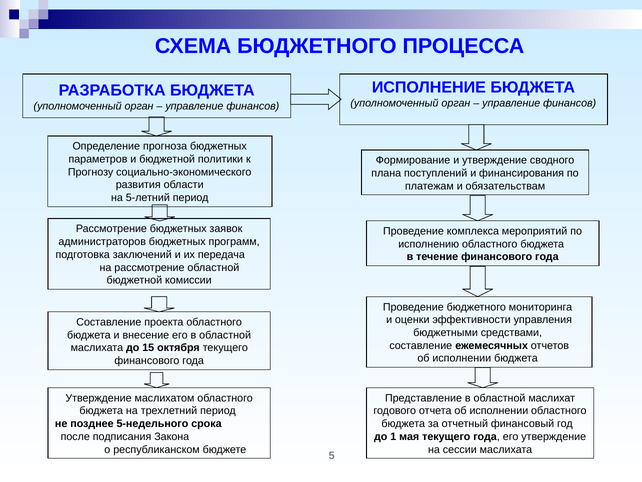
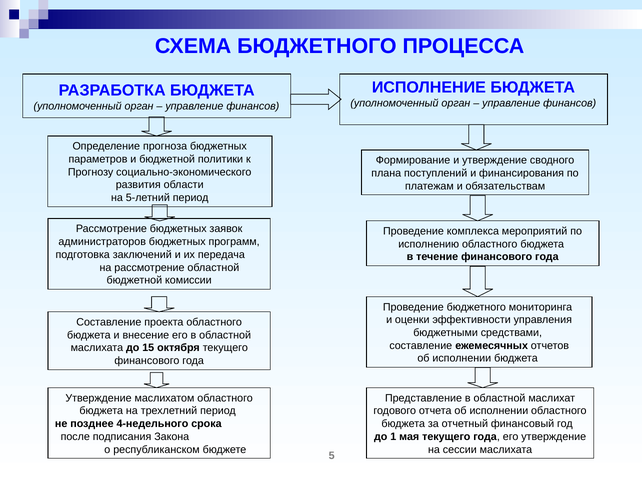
5-недельного: 5-недельного -> 4-недельного (152, 423)
